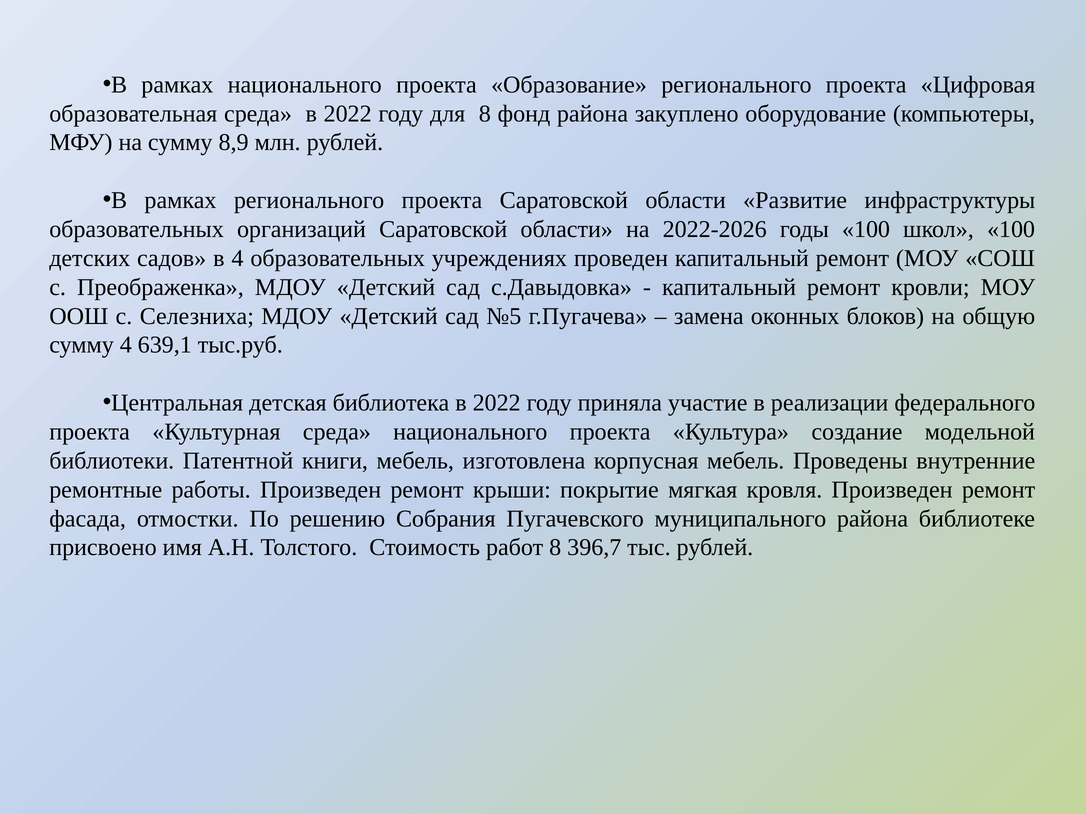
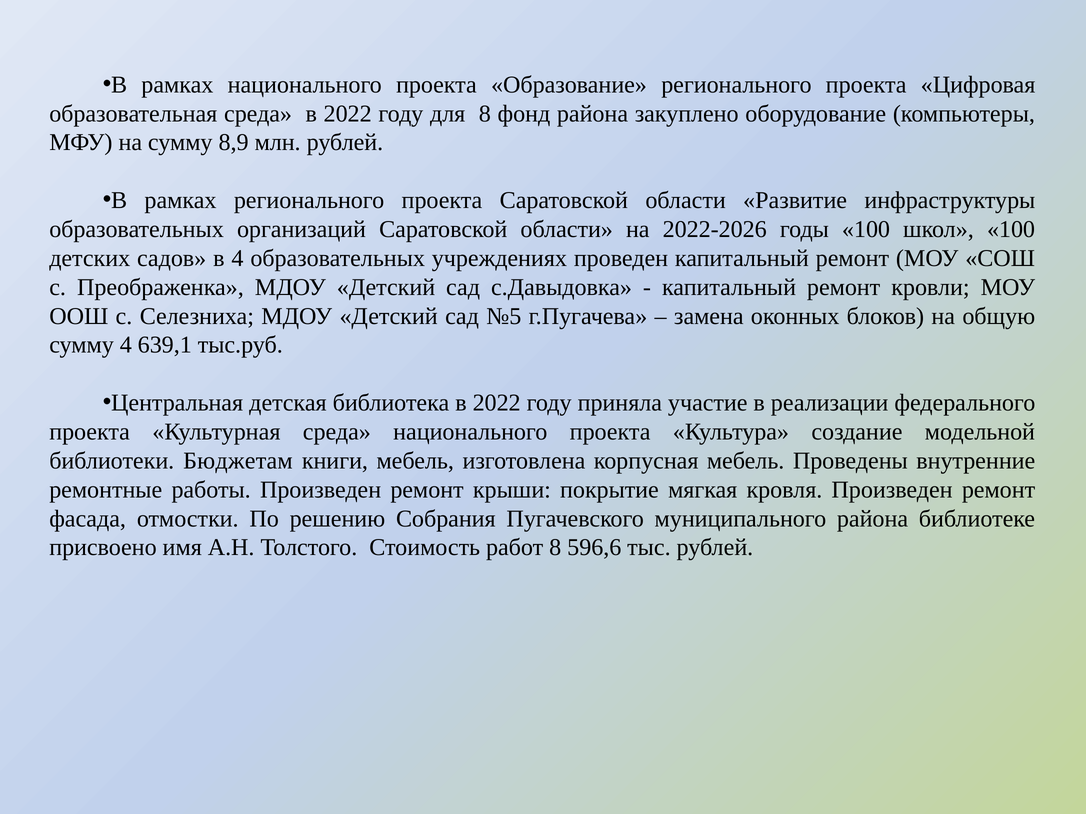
Патентной: Патентной -> Бюджетам (238, 461)
396,7: 396,7 -> 596,6 (594, 548)
